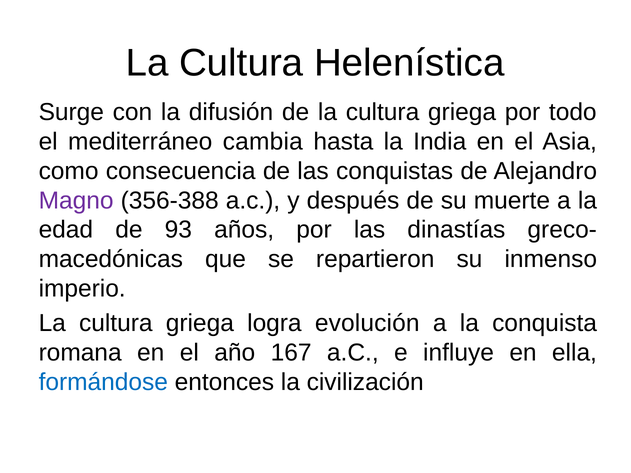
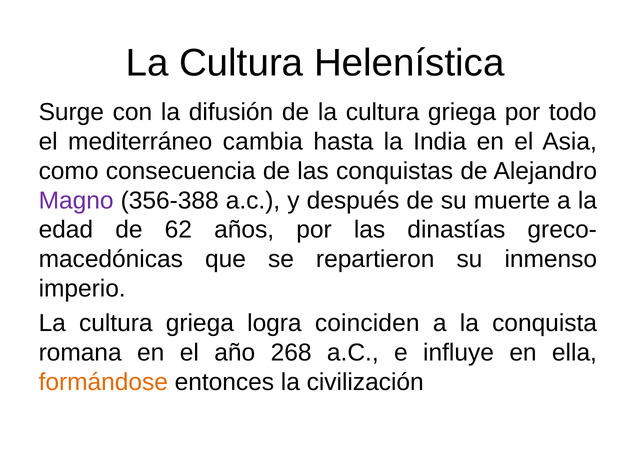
93: 93 -> 62 (178, 230)
evolución: evolución -> coinciden (367, 323)
167: 167 -> 268 (291, 353)
formándose colour: blue -> orange (103, 382)
